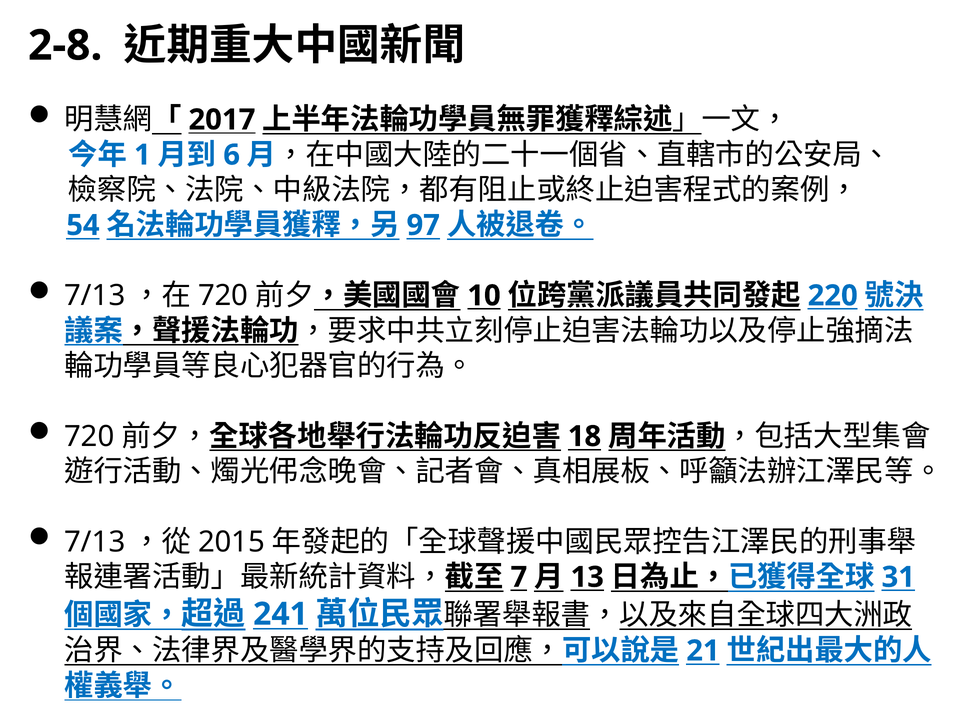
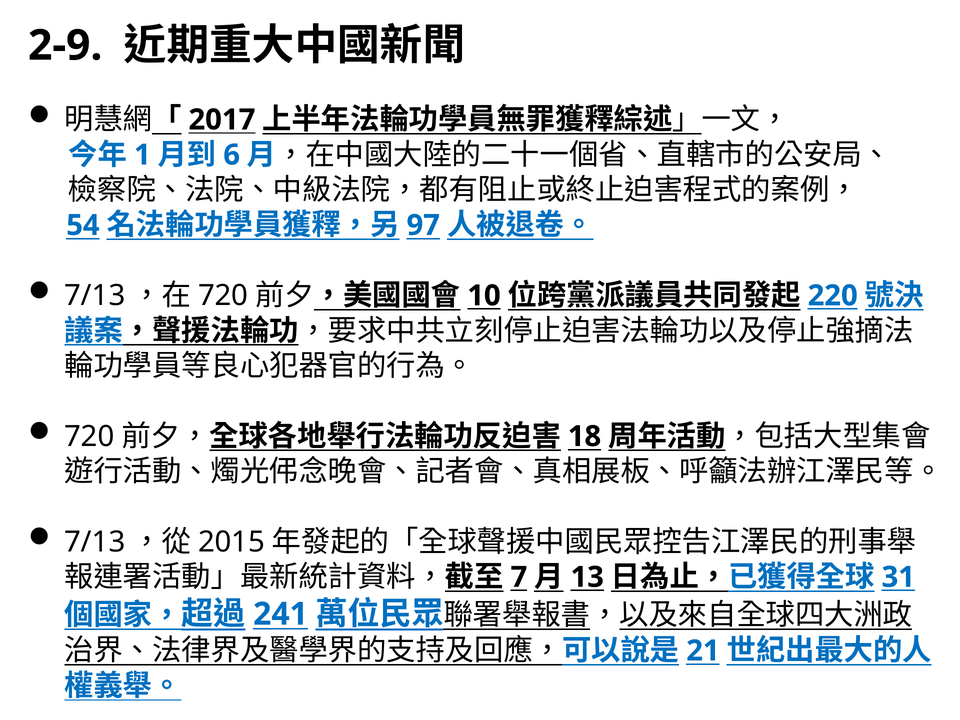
2-8: 2-8 -> 2-9 (65, 46)
